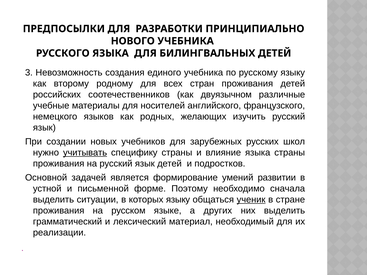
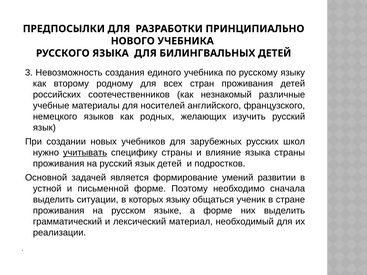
двуязычном: двуязычном -> незнакомый (226, 95)
ученик underline: present -> none (251, 200)
а других: других -> форме (218, 211)
